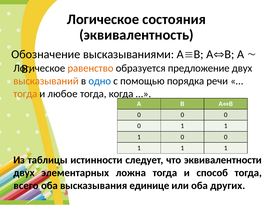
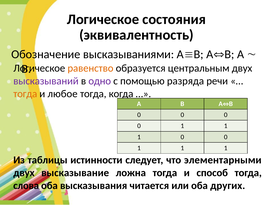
предложение: предложение -> центральным (199, 68)
высказываний colour: orange -> purple (46, 81)
одно colour: blue -> purple (100, 81)
порядка: порядка -> разряда (185, 81)
эквивалентности: эквивалентности -> элементарными (223, 160)
элементарных: элементарных -> высказывание (75, 173)
всего: всего -> слова (26, 185)
единице: единице -> читается (149, 185)
